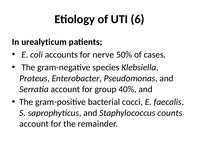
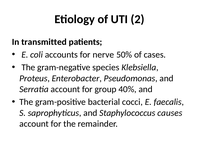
6: 6 -> 2 (138, 19)
urealyticum: urealyticum -> transmitted (44, 42)
counts: counts -> causes (170, 113)
